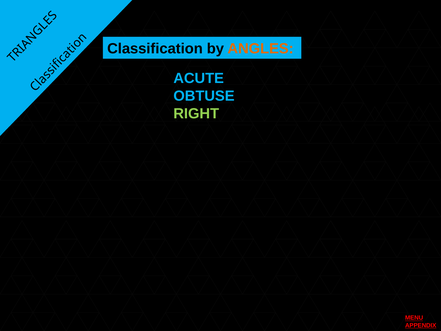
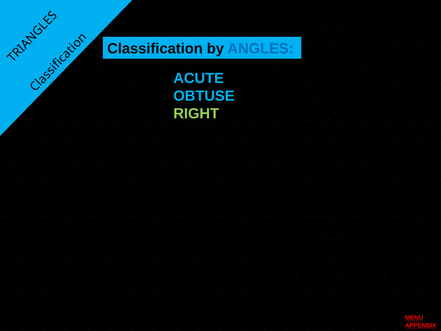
ANGLES colour: orange -> blue (261, 49)
